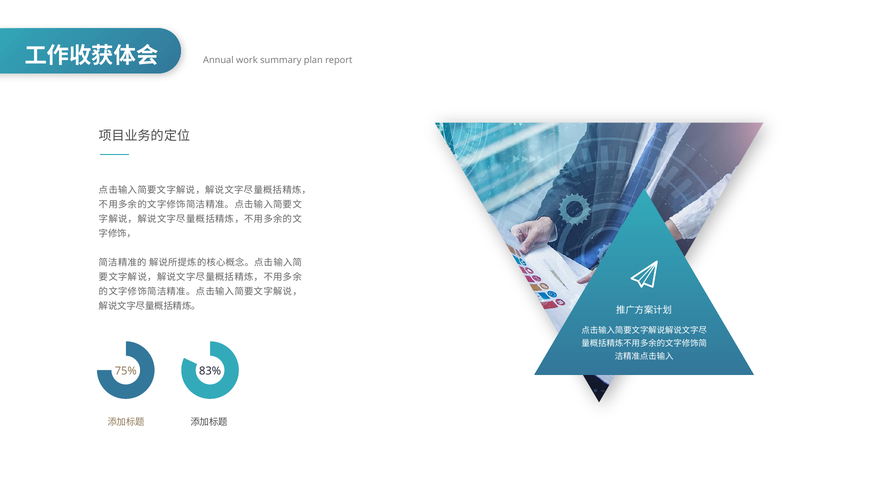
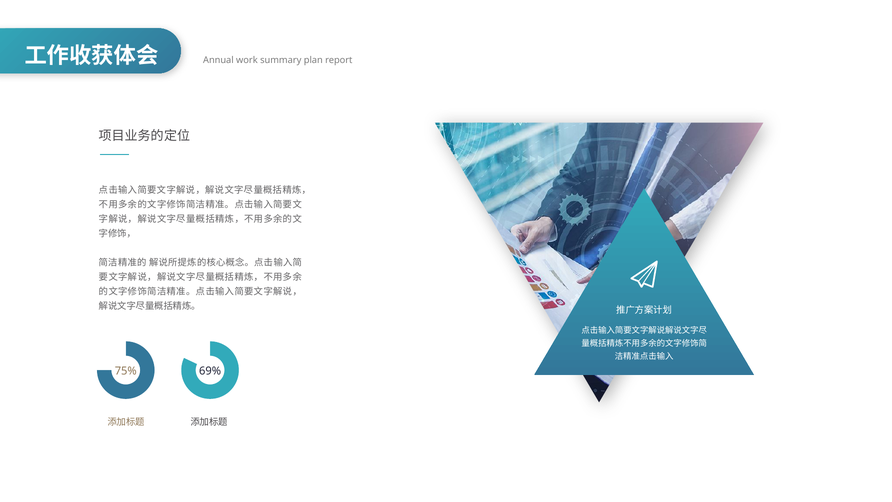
83%: 83% -> 69% (210, 371)
